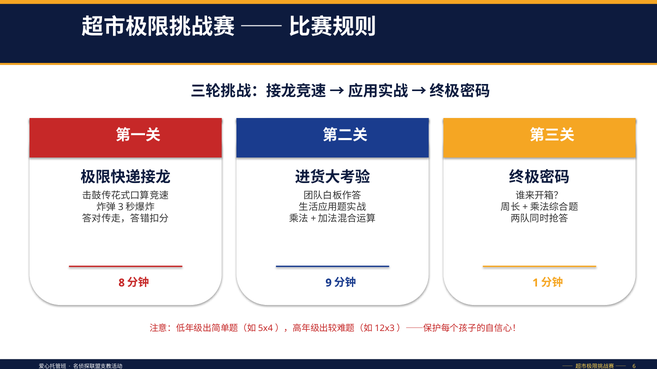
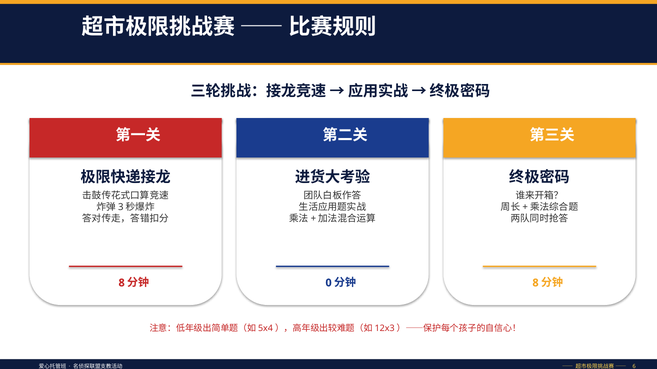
9: 9 -> 0 (329, 283)
1: 1 -> 8 (536, 283)
